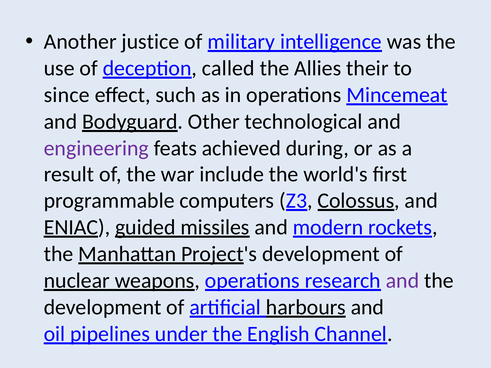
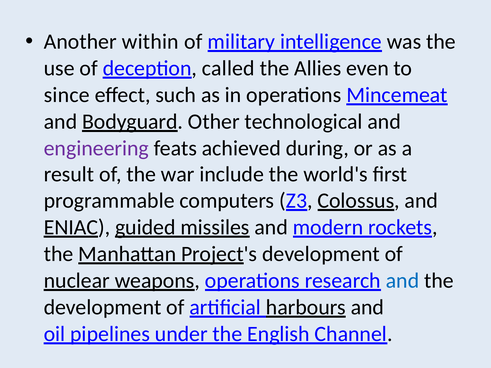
justice: justice -> within (150, 42)
their: their -> even (368, 68)
and colour: purple -> blue (403, 281)
